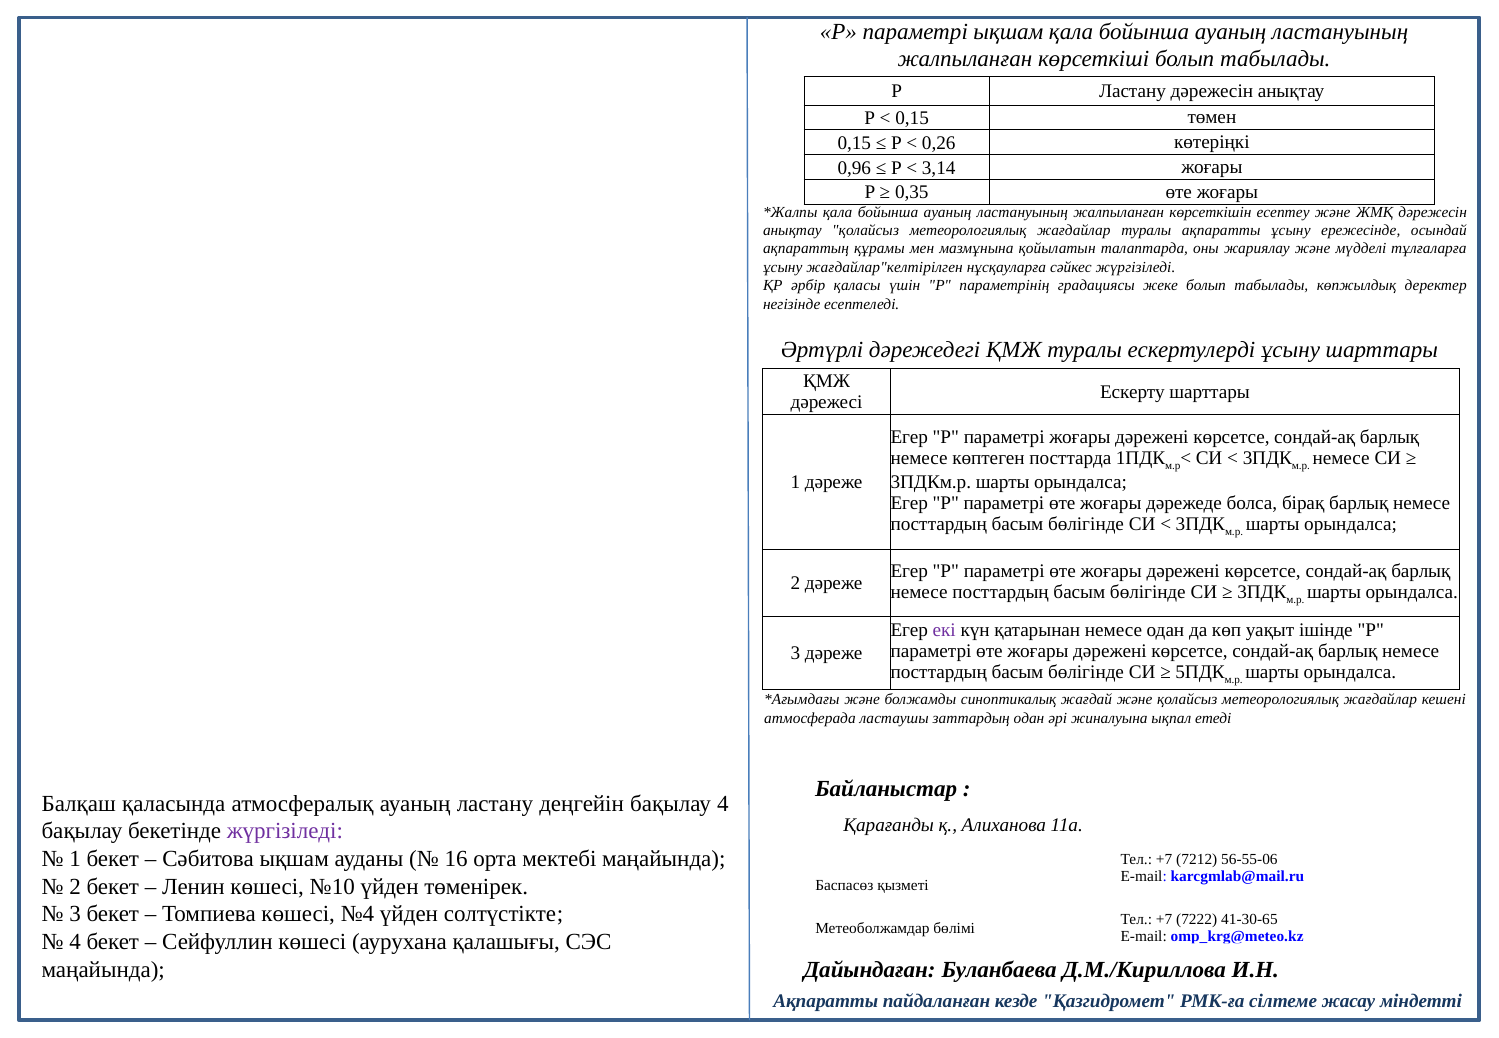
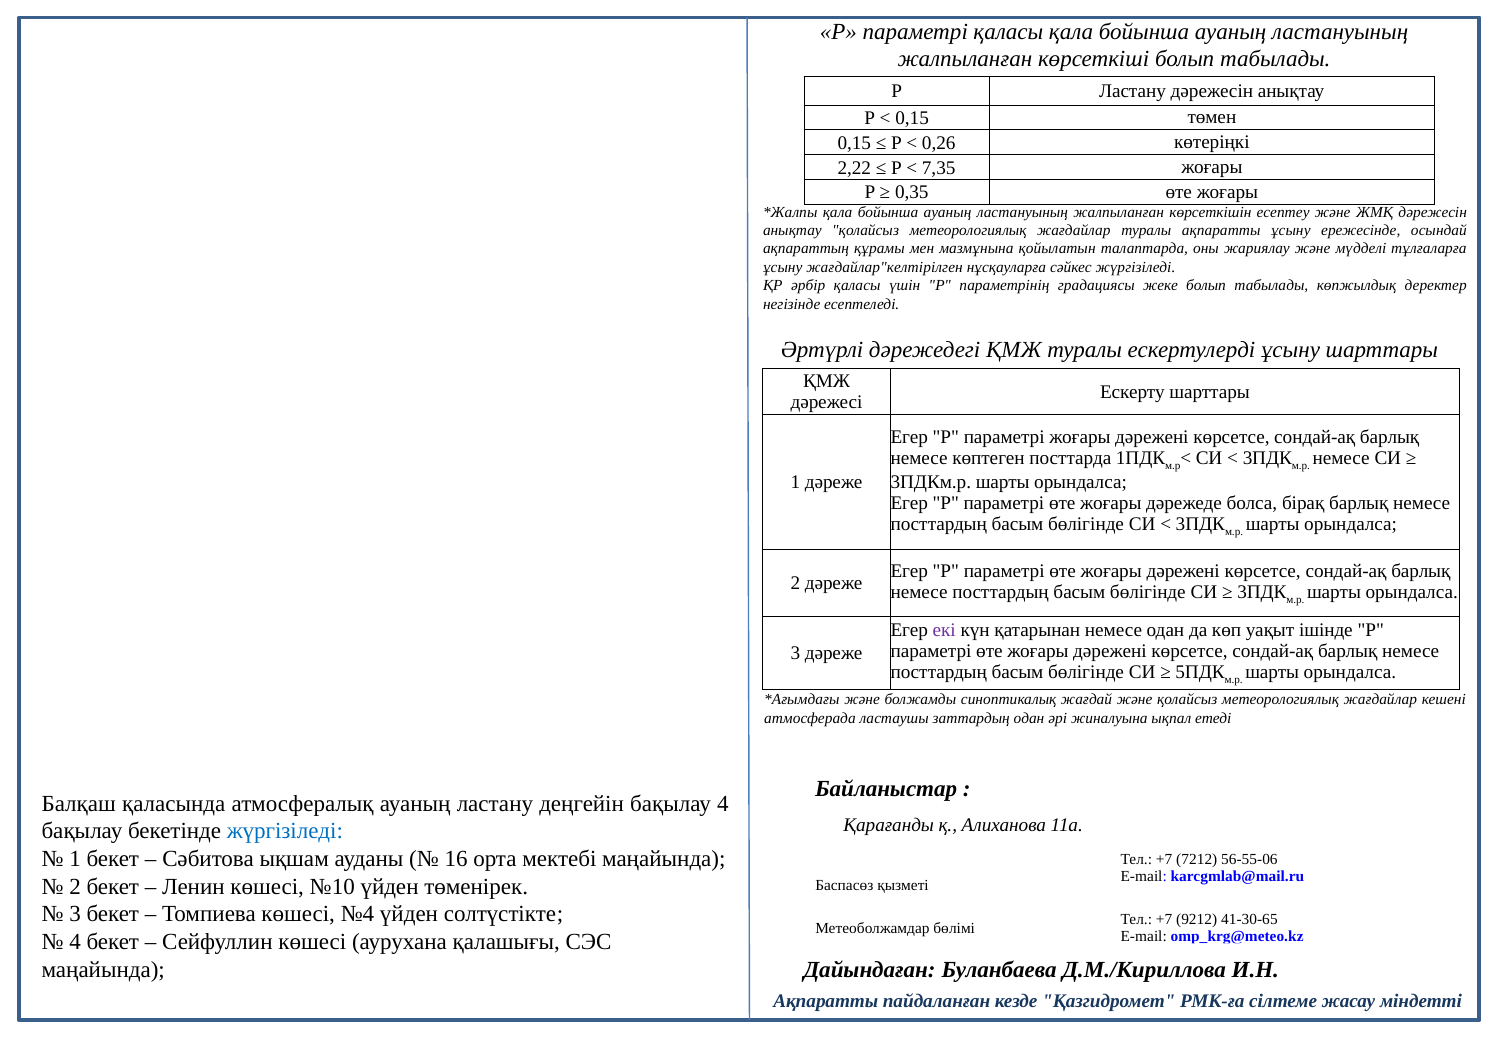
параметрі ықшам: ықшам -> қаласы (1008, 32)
0,96: 0,96 -> 2,22 (854, 168)
3,14: 3,14 -> 7,35 (939, 168)
жүргізіледі colour: purple -> blue (285, 831)
7222: 7222 -> 9212 (1197, 919)
